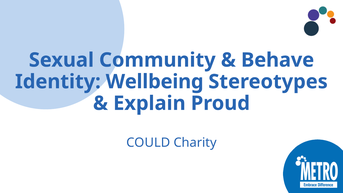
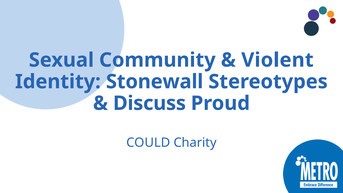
Behave: Behave -> Violent (277, 60)
Wellbeing: Wellbeing -> Stonewall (155, 82)
Explain: Explain -> Discuss (149, 103)
